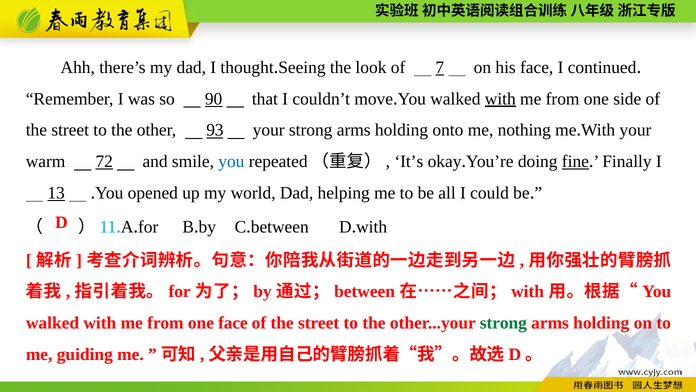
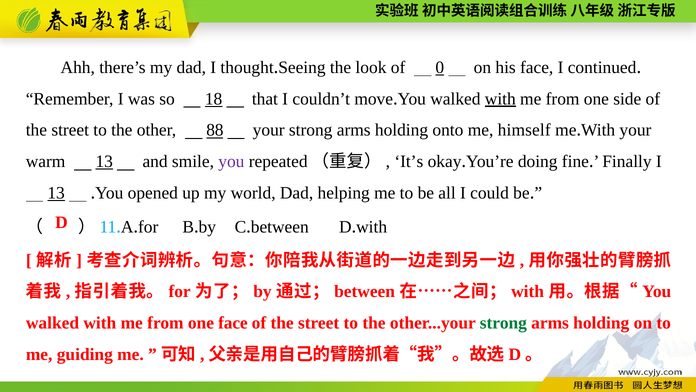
7: 7 -> 0 (440, 67)
90: 90 -> 18 (214, 99)
93: 93 -> 88 (215, 130)
nothing: nothing -> himself (524, 130)
warm 72: 72 -> 13 (104, 161)
you colour: blue -> purple (231, 161)
fine underline: present -> none (575, 161)
